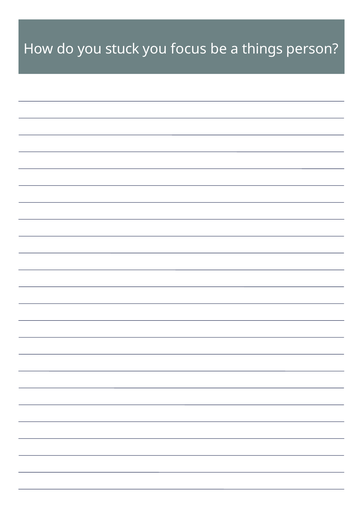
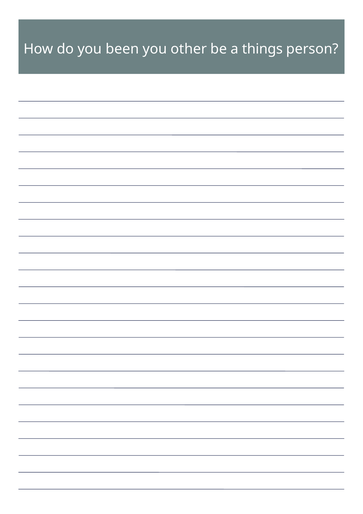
stuck: stuck -> been (122, 49)
focus: focus -> other (189, 49)
